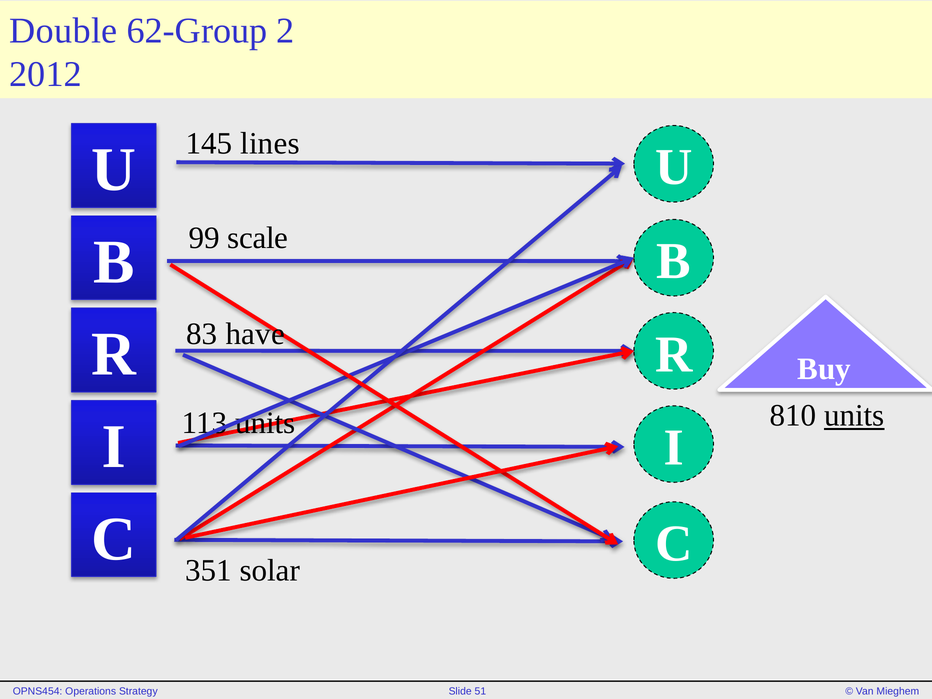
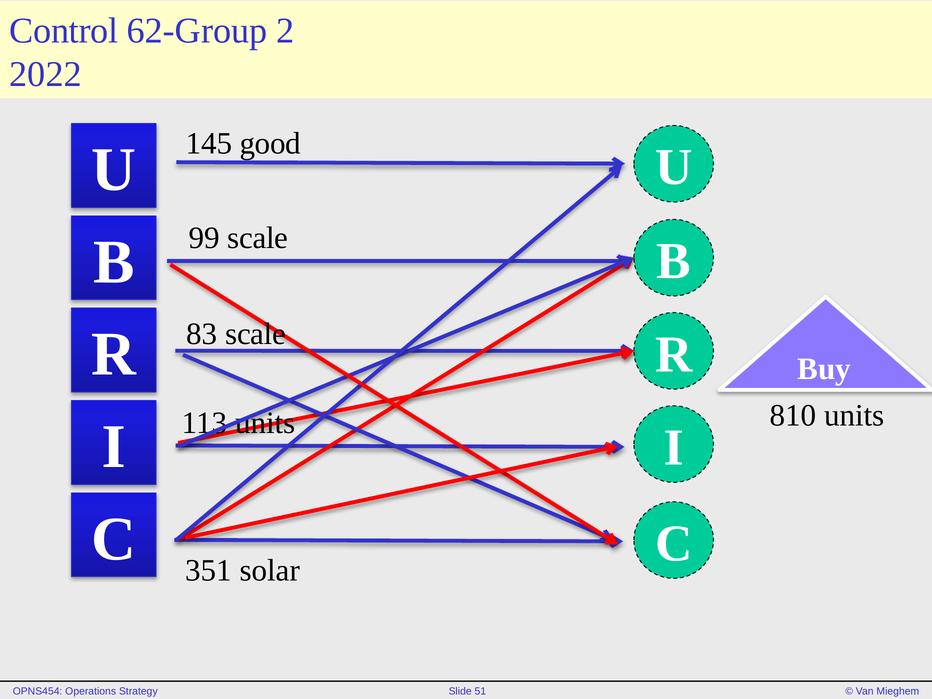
Double: Double -> Control (64, 31)
2012: 2012 -> 2022 (46, 74)
lines: lines -> good (270, 143)
83 have: have -> scale (256, 334)
units underline: present -> none (854, 416)
